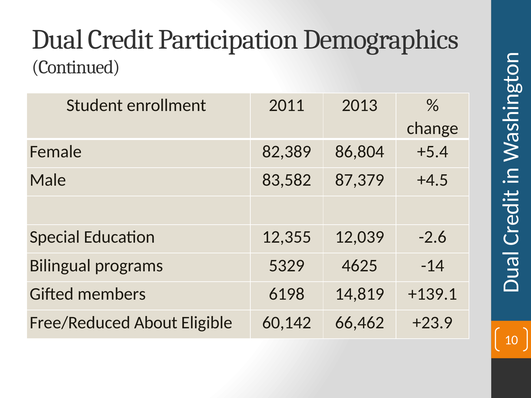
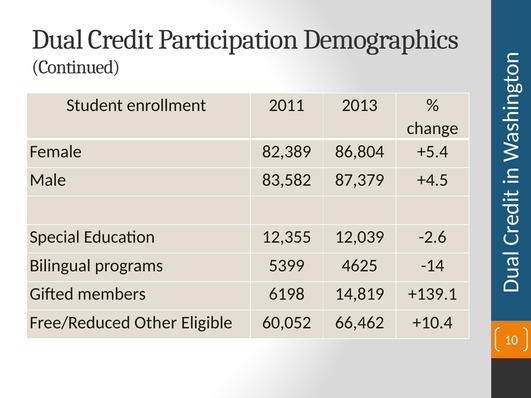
5329: 5329 -> 5399 (287, 266)
About: About -> Other (156, 323)
60,142: 60,142 -> 60,052 (287, 323)
+23.9: +23.9 -> +10.4 (433, 323)
